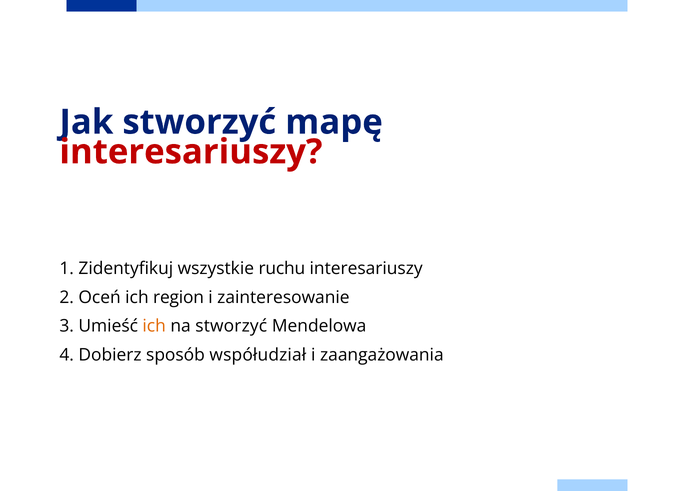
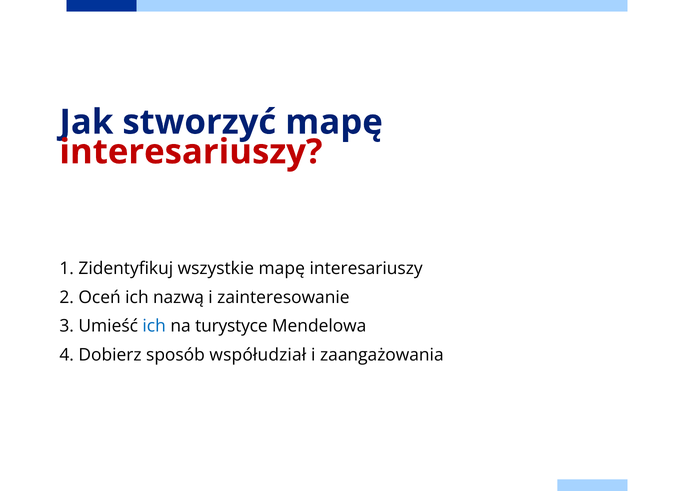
wszystkie ruchu: ruchu -> mapę (282, 268)
region: region -> nazwą (179, 297)
ich colour: orange -> blue (154, 326)
na stworzyć: stworzyć -> turystyce (231, 326)
